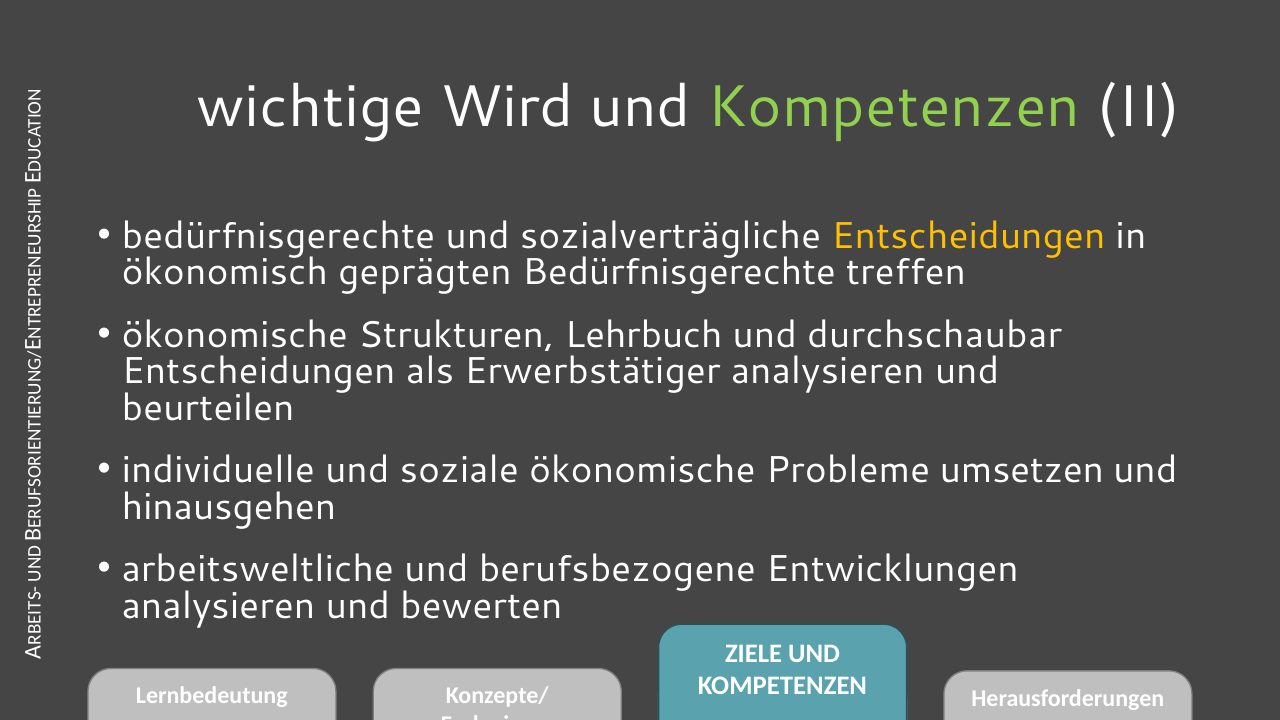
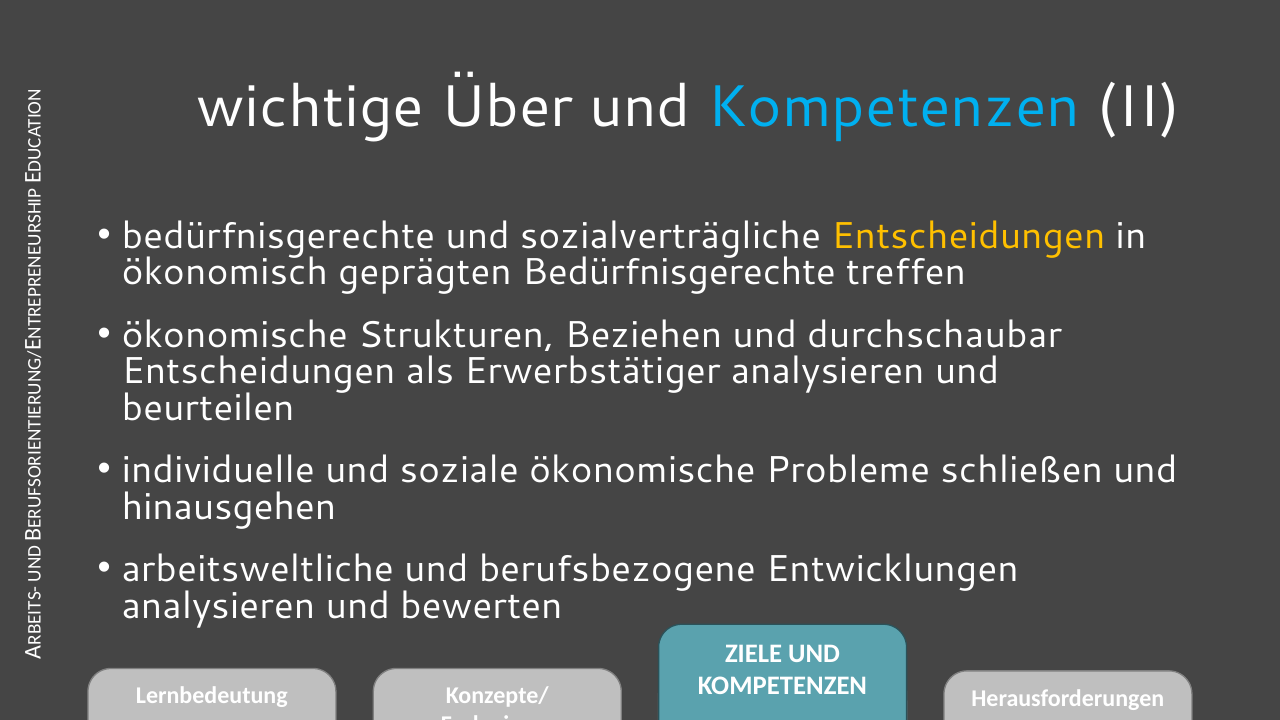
Wird: Wird -> Über (507, 108)
Kompetenzen colour: light green -> light blue (894, 108)
Lehrbuch: Lehrbuch -> Beziehen (644, 335)
umsetzen: umsetzen -> schließen (1022, 470)
